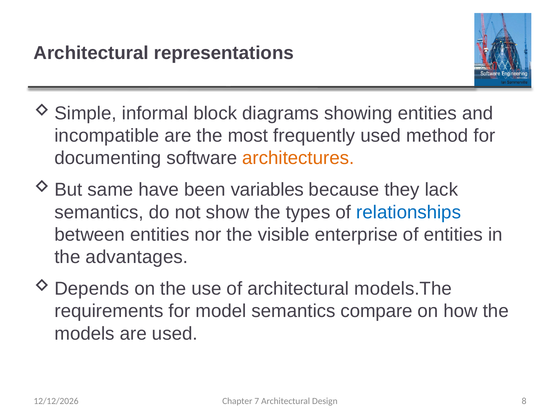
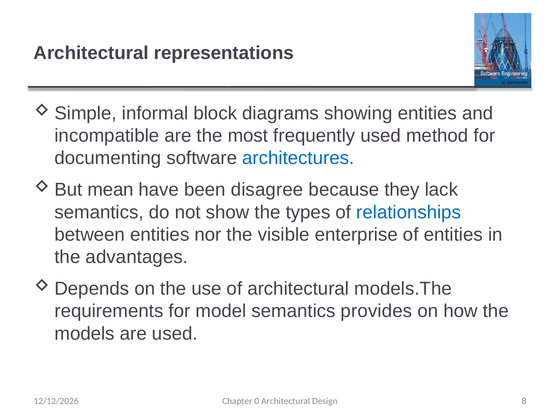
architectures colour: orange -> blue (298, 158)
same: same -> mean (111, 190)
variables: variables -> disagree (267, 190)
compare: compare -> provides (376, 311)
7: 7 -> 0 (257, 401)
